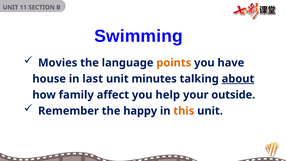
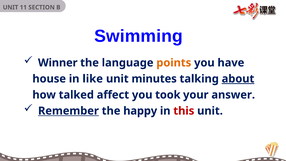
Movies: Movies -> Winner (58, 63)
last: last -> like (93, 79)
family: family -> talked (76, 95)
help: help -> took (168, 95)
outside: outside -> answer (233, 95)
Remember underline: none -> present (68, 111)
this colour: orange -> red (184, 111)
